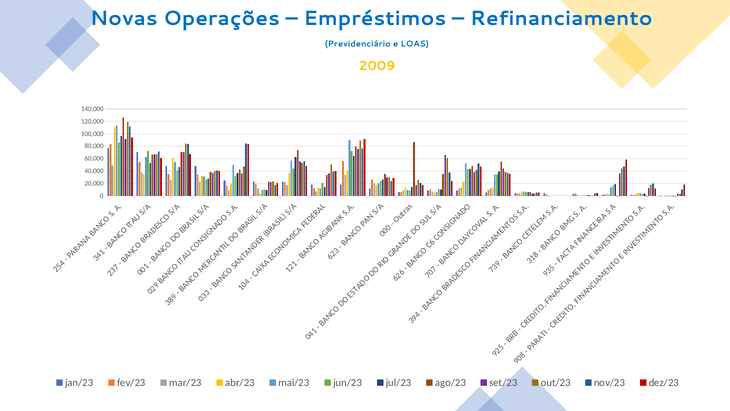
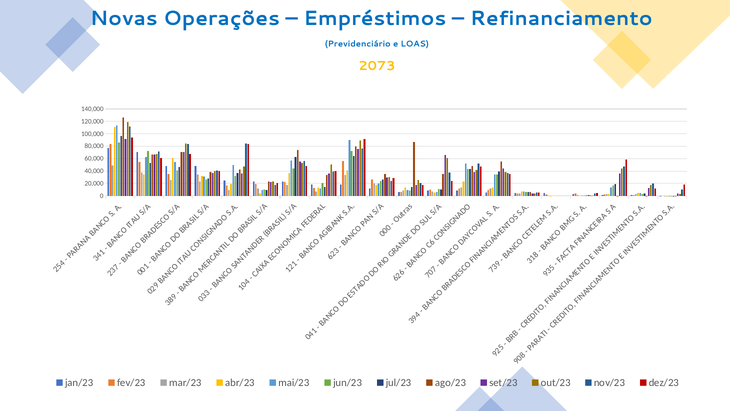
2009: 2009 -> 2073 (377, 66)
